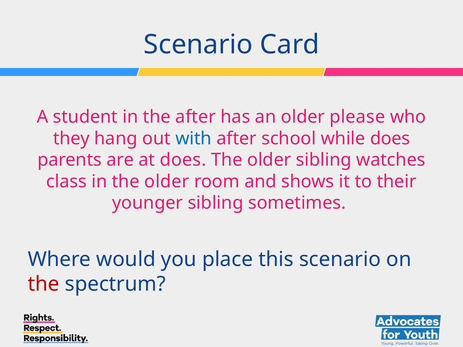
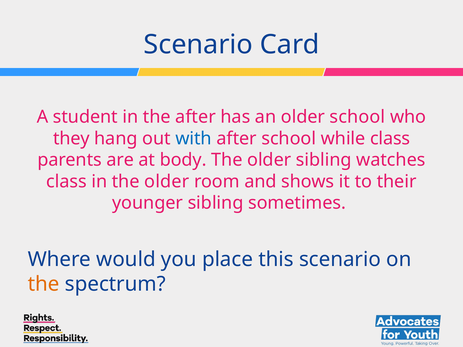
older please: please -> school (357, 117)
while does: does -> class (390, 138)
at does: does -> body (183, 160)
the colour: red -> orange (44, 284)
